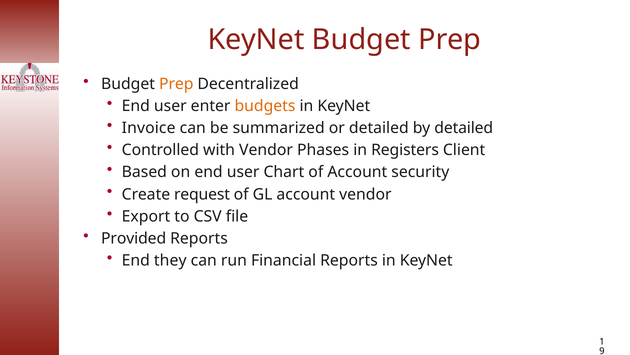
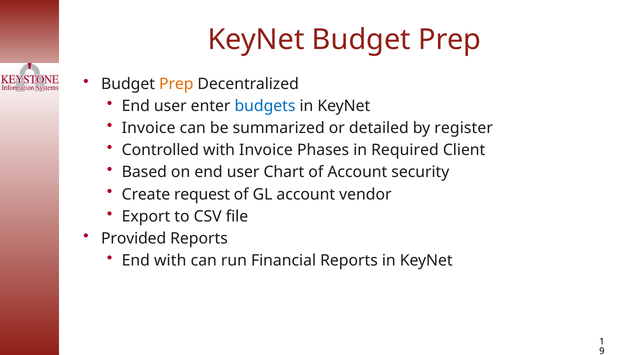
budgets colour: orange -> blue (265, 106)
by detailed: detailed -> register (464, 128)
with Vendor: Vendor -> Invoice (266, 150)
Registers: Registers -> Required (405, 150)
End they: they -> with (170, 260)
